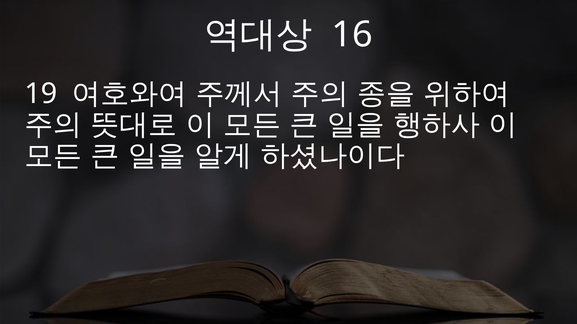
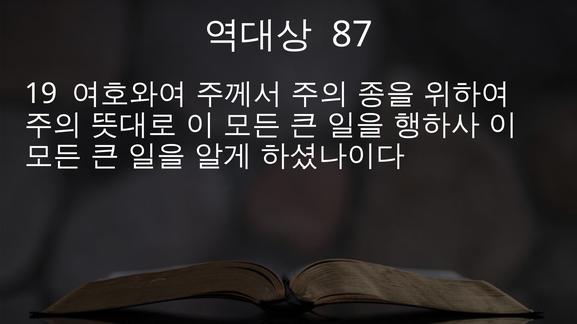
16: 16 -> 87 (352, 35)
